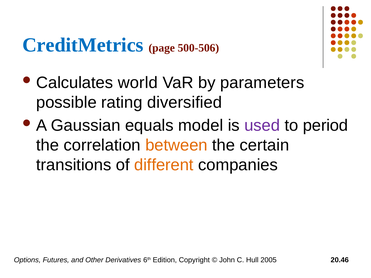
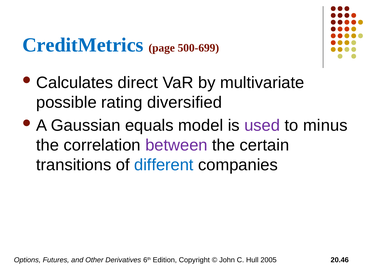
500-506: 500-506 -> 500-699 (198, 48)
world: world -> direct (138, 83)
parameters: parameters -> multivariate (262, 83)
period: period -> minus (325, 126)
between colour: orange -> purple (176, 145)
different colour: orange -> blue (164, 165)
